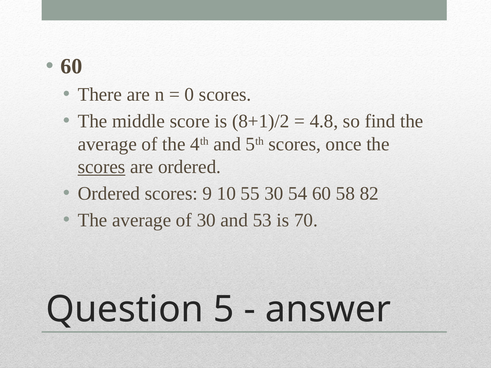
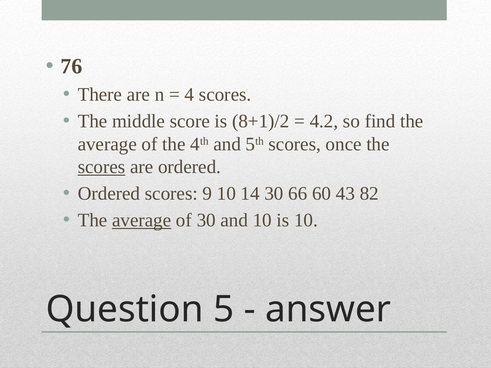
60: 60 -> 76 (71, 66)
0: 0 -> 4 (189, 95)
4.8: 4.8 -> 4.2 (324, 121)
55: 55 -> 14 (250, 194)
54: 54 -> 66 (298, 194)
58: 58 -> 43 (345, 194)
average underline: none -> present (142, 220)
and 53: 53 -> 10 (262, 220)
is 70: 70 -> 10 (306, 220)
